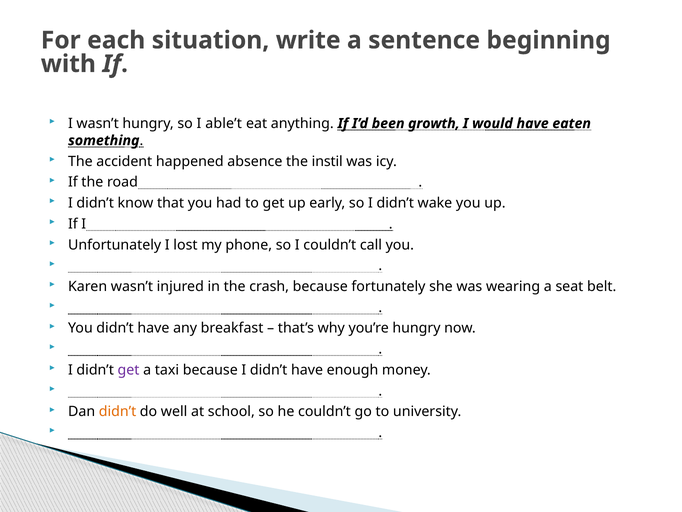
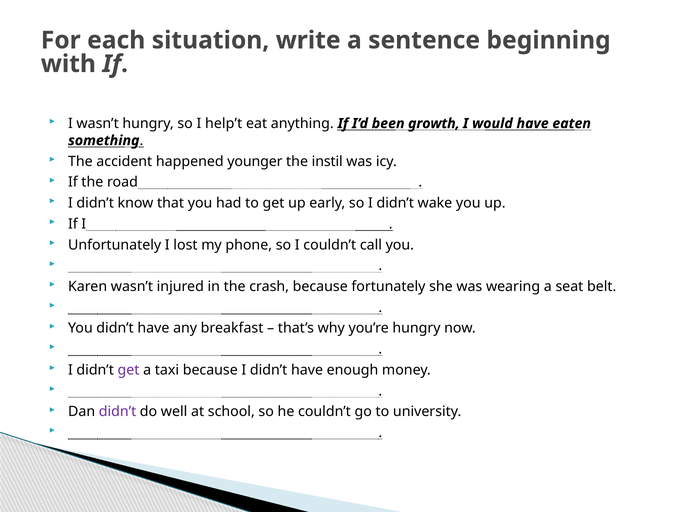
able’t: able’t -> help’t (224, 123)
absence: absence -> younger (255, 161)
didn’t colour: orange -> purple (118, 411)
